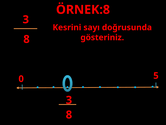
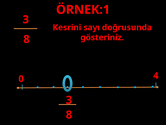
ÖRNEK:8: ÖRNEK:8 -> ÖRNEK:1 (83, 10)
5: 5 -> 4 (156, 75)
